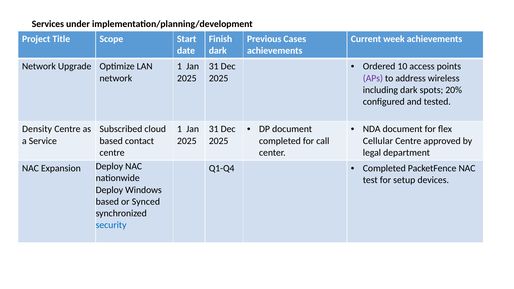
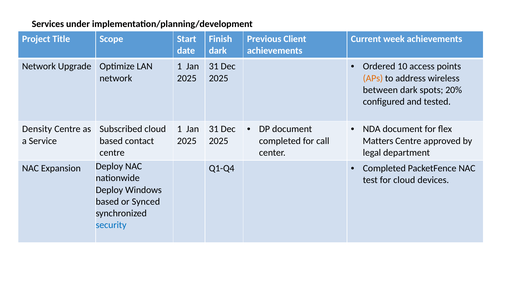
Cases: Cases -> Client (295, 39)
APs colour: purple -> orange (373, 78)
including: including -> between (380, 90)
Cellular: Cellular -> Matters (378, 141)
for setup: setup -> cloud (404, 180)
